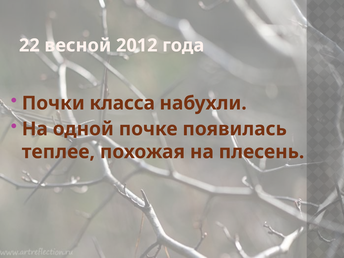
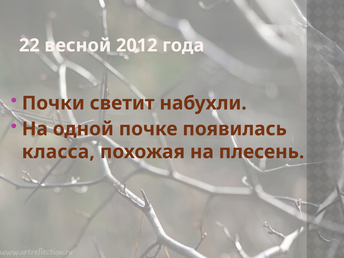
класса: класса -> светит (122, 103)
теплее: теплее -> класса (58, 152)
